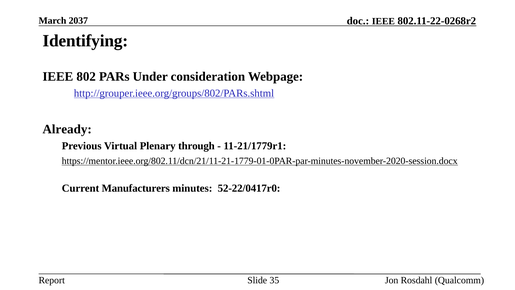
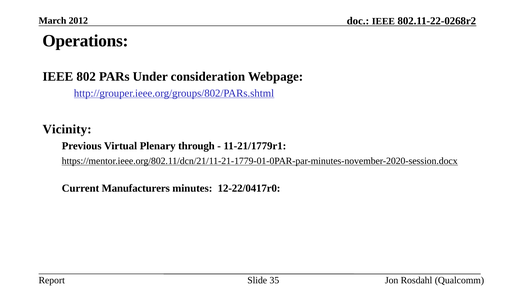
2037: 2037 -> 2012 (78, 21)
Identifying: Identifying -> Operations (85, 41)
Already: Already -> Vicinity (67, 129)
52-22/0417r0: 52-22/0417r0 -> 12-22/0417r0 (249, 188)
